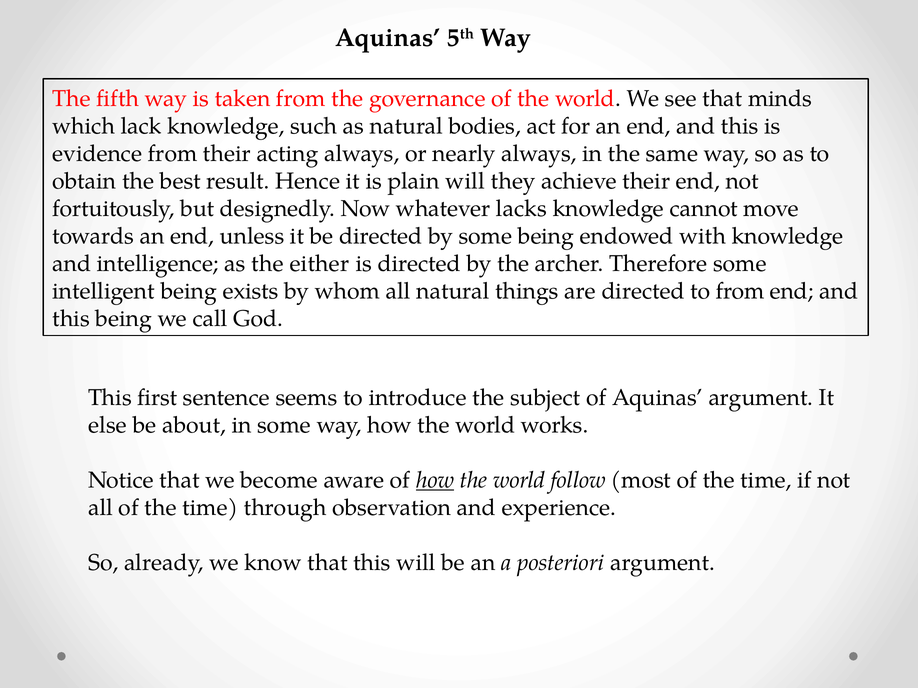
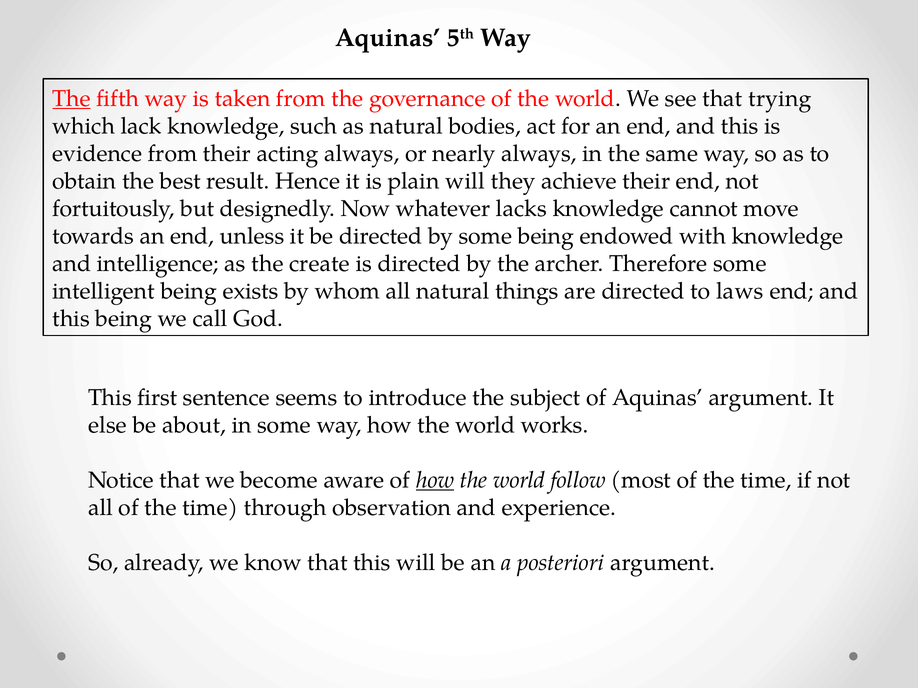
The underline: none -> present (72, 99)
minds: minds -> trying (780, 99)
either: either -> create (320, 264)
to from: from -> laws (740, 292)
